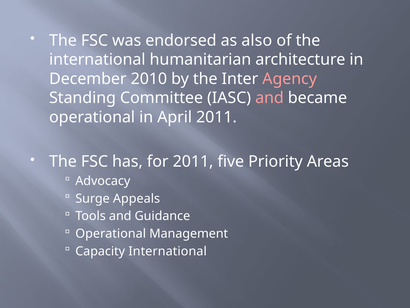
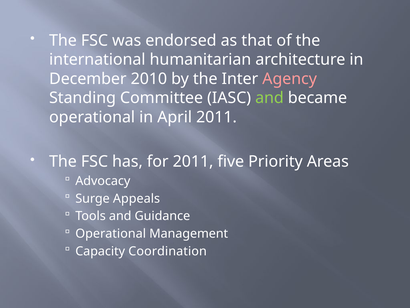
also: also -> that (257, 40)
and colour: pink -> light green (270, 98)
Capacity International: International -> Coordination (168, 251)
